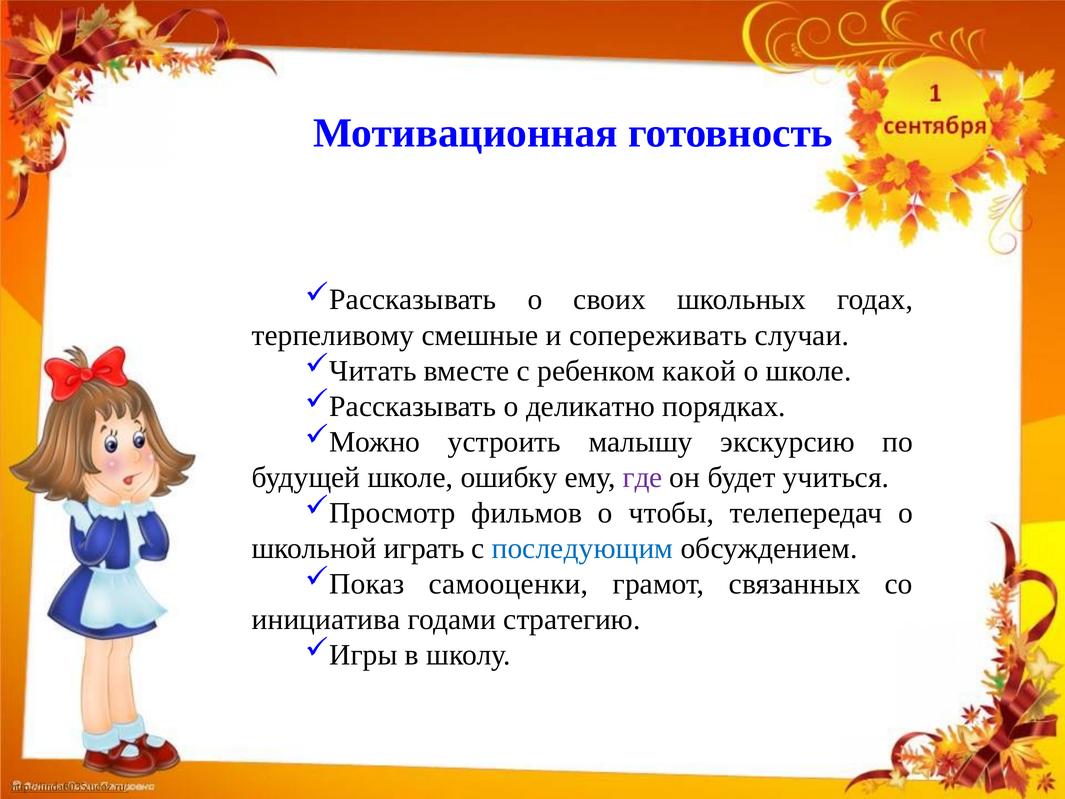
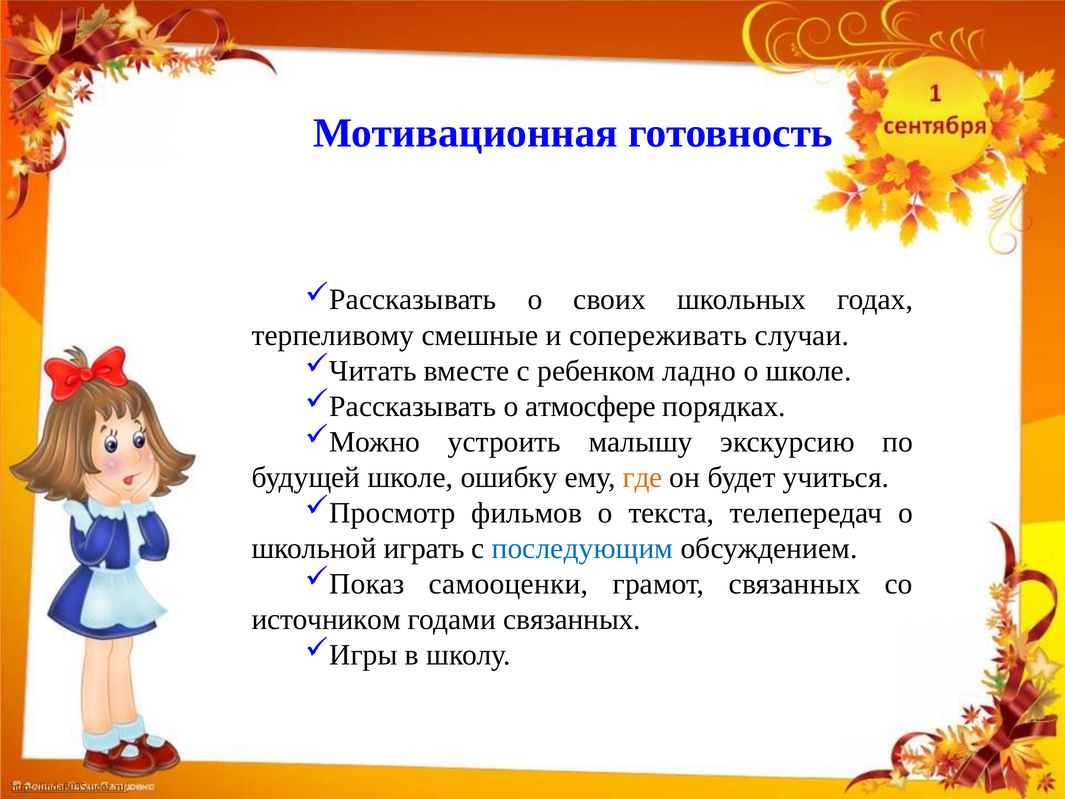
какой: какой -> ладно (699, 371)
деликатно: деликатно -> атмосфере (591, 406)
где colour: purple -> orange (643, 477)
чтобы: чтобы -> текста (671, 513)
инициатива: инициатива -> источником (326, 619)
годами стратегию: стратегию -> связанных (572, 619)
